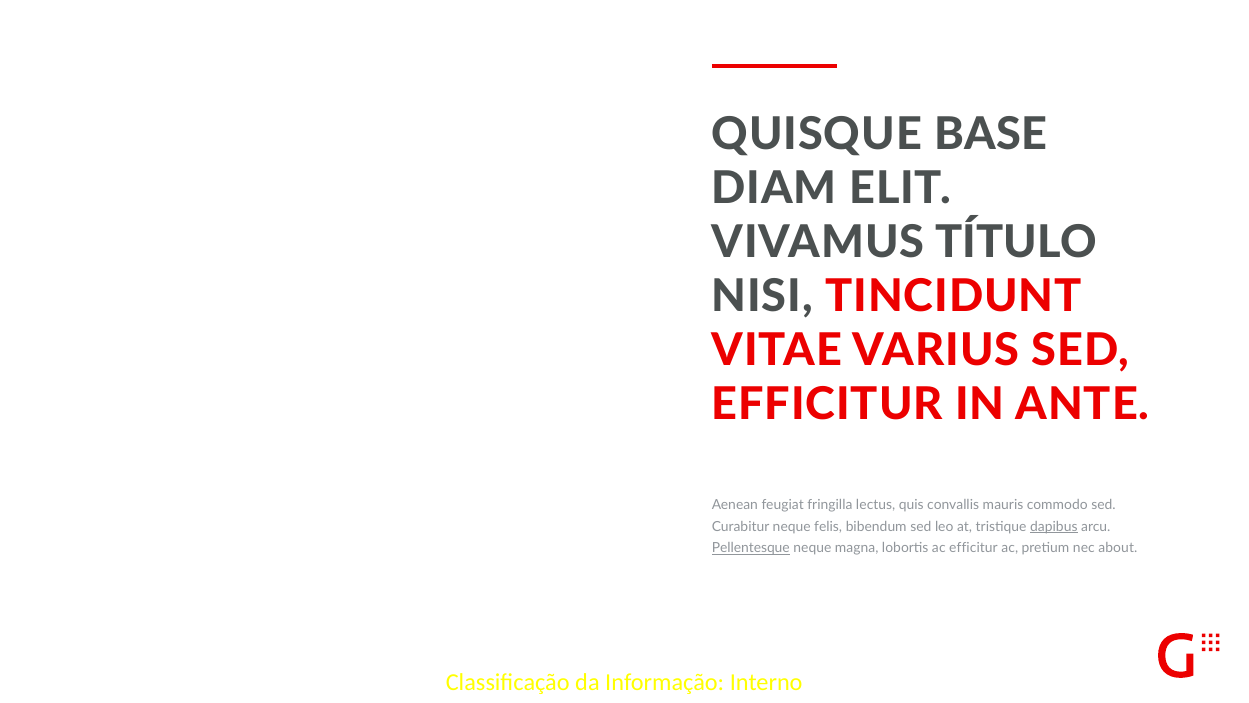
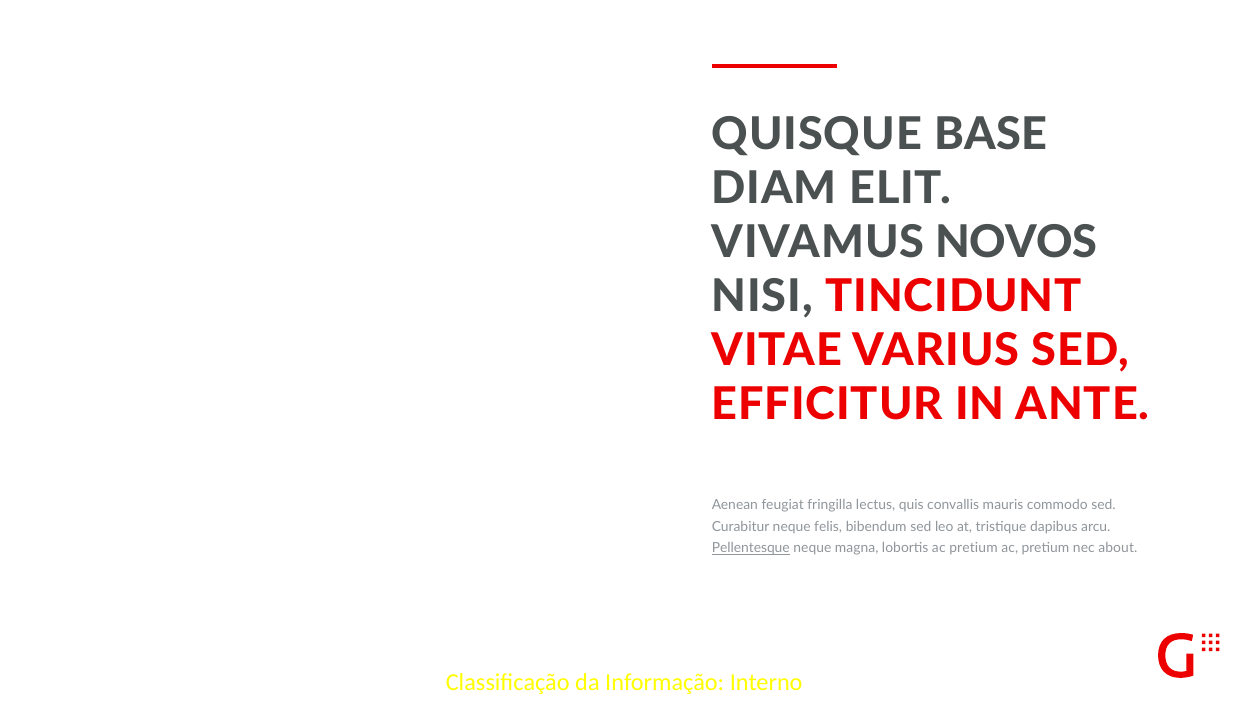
TÍTULO: TÍTULO -> NOVOS (1016, 242)
dapibus underline: present -> none (1054, 526)
lobortis ac efficitur: efficitur -> pretium (973, 548)
